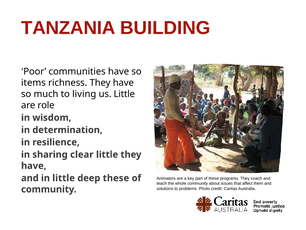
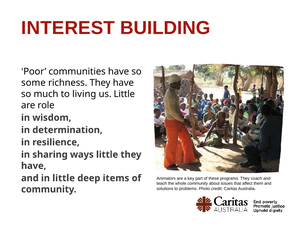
TANZANIA: TANZANIA -> INTEREST (68, 28)
items: items -> some (33, 83)
clear: clear -> ways (82, 154)
deep these: these -> items (116, 178)
